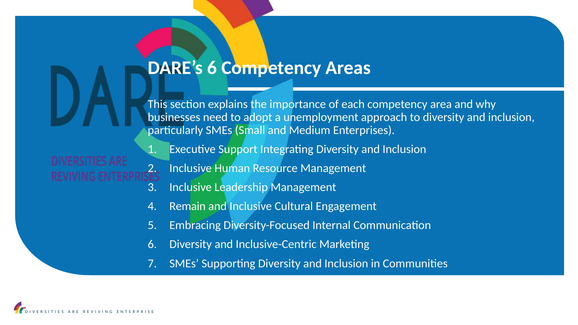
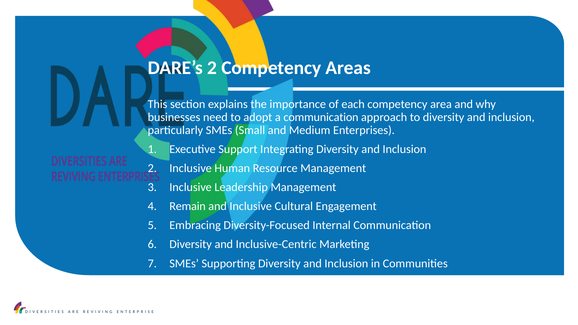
DARE’s 6: 6 -> 2 (212, 68)
a unemployment: unemployment -> communication (321, 117)
